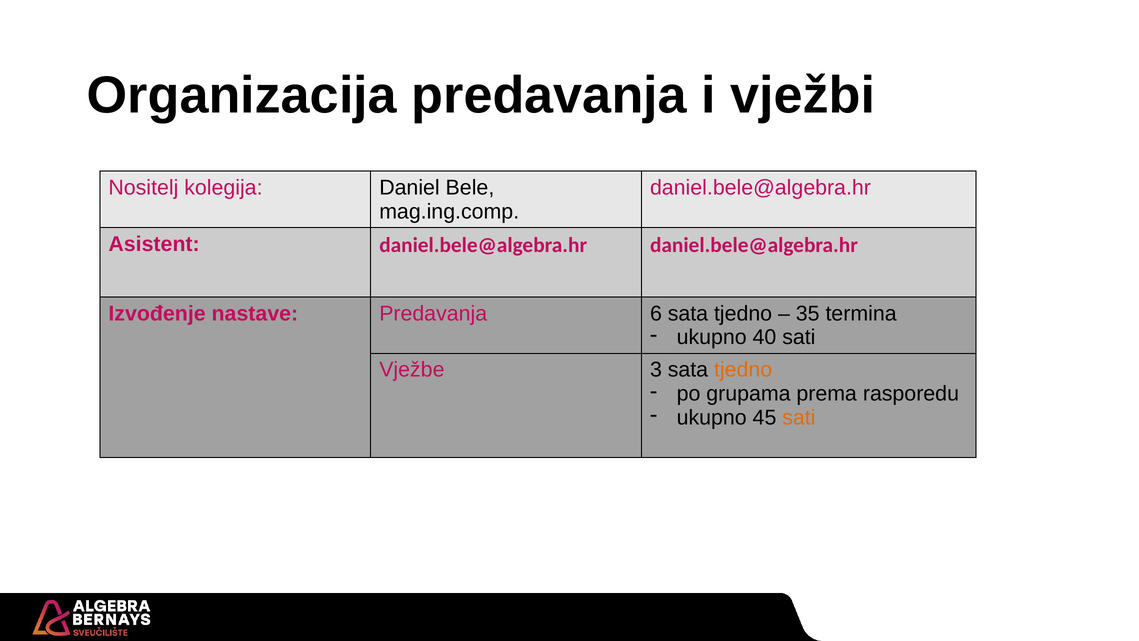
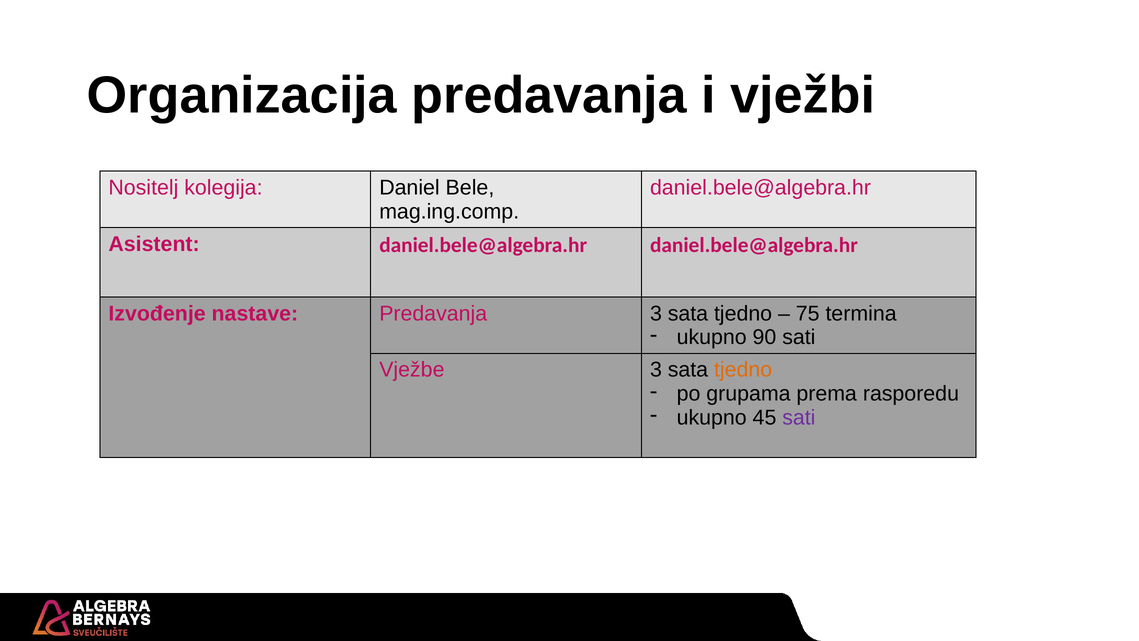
Predavanja 6: 6 -> 3 (656, 313)
35: 35 -> 75 (808, 313)
40: 40 -> 90 (764, 337)
sati colour: orange -> purple (799, 418)
